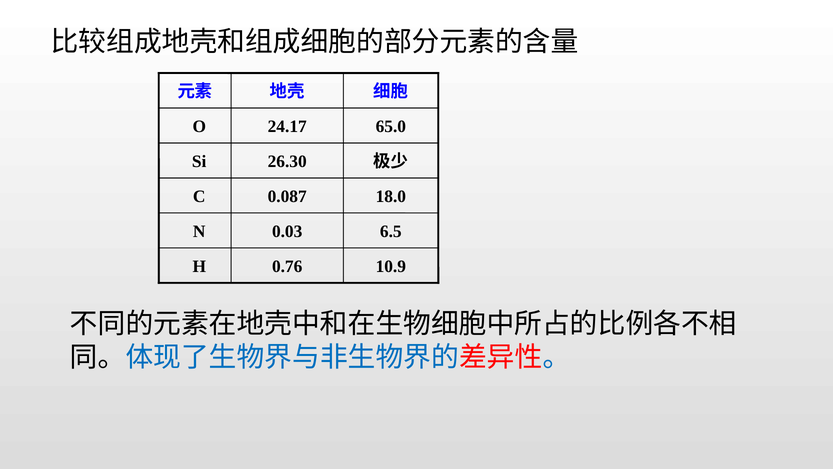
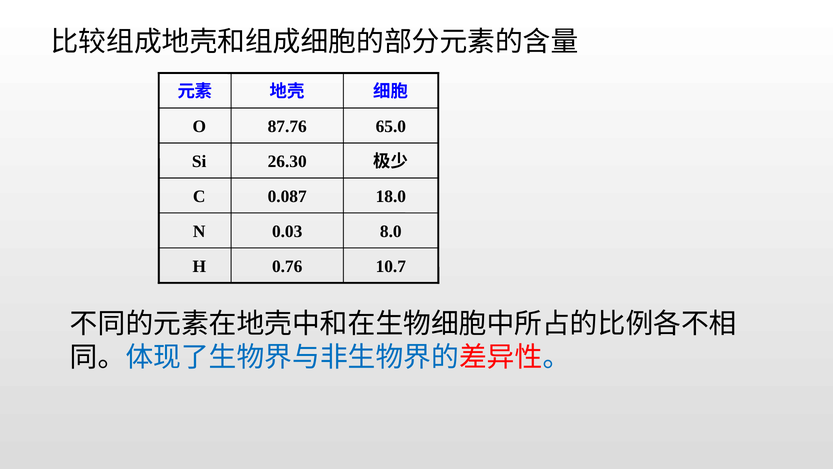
24.17: 24.17 -> 87.76 (287, 127)
6.5: 6.5 -> 8.0 (391, 231)
10.9: 10.9 -> 10.7 (391, 266)
